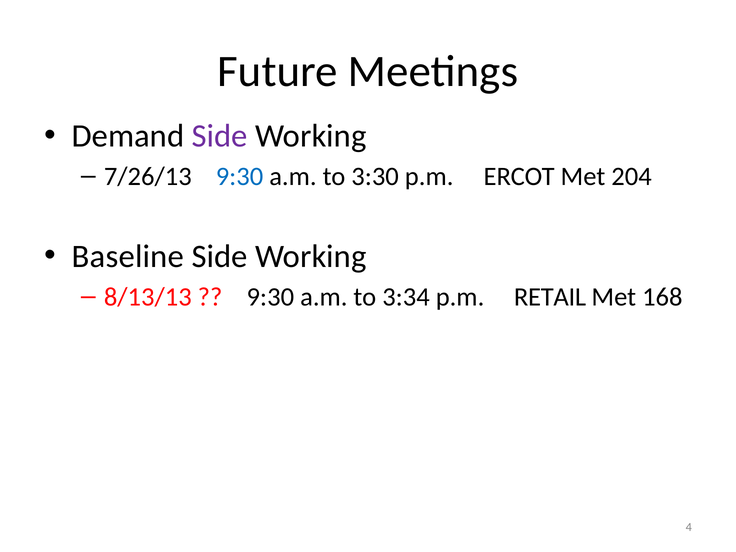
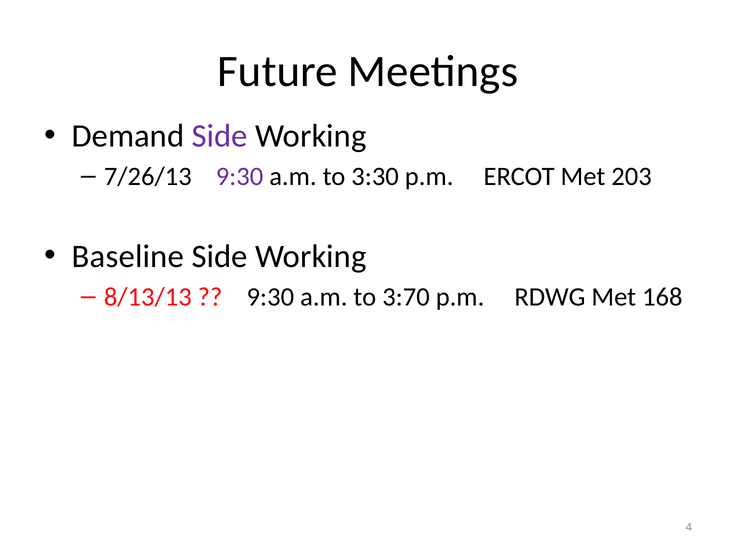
9:30 colour: blue -> purple (239, 177)
204: 204 -> 203 (632, 177)
3:34: 3:34 -> 3:70 (406, 297)
RETAIL: RETAIL -> RDWG (550, 297)
